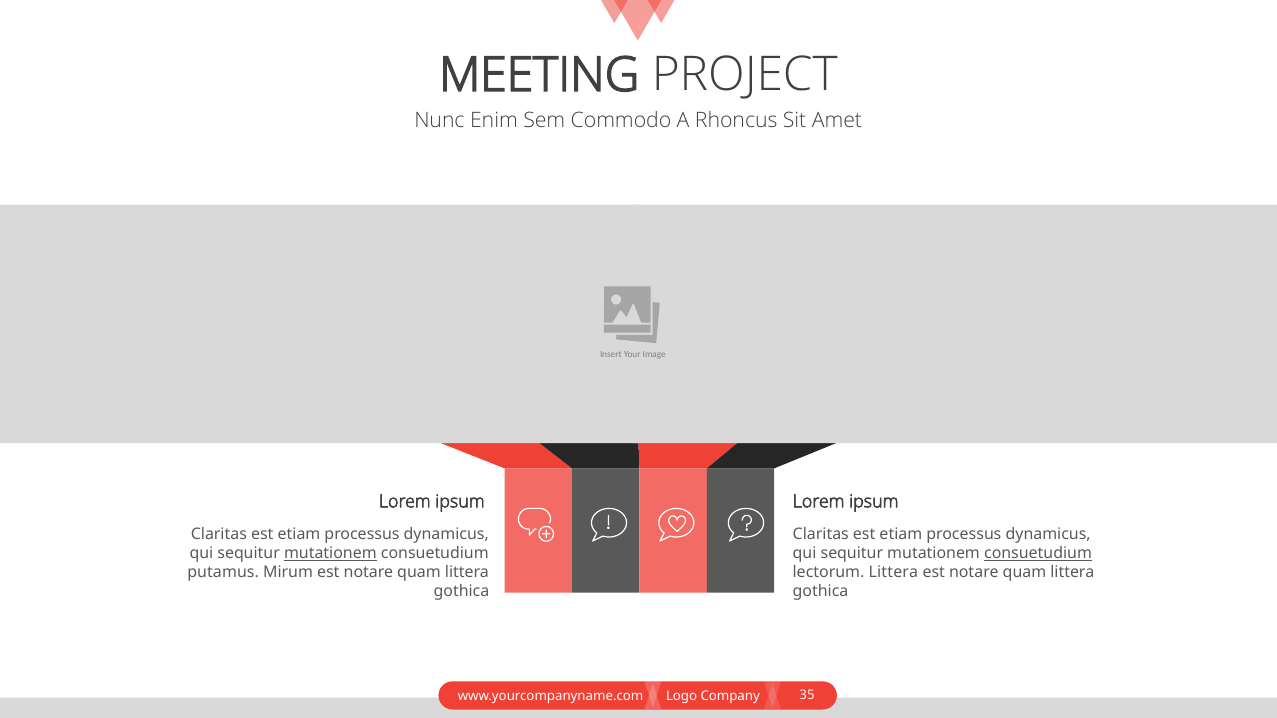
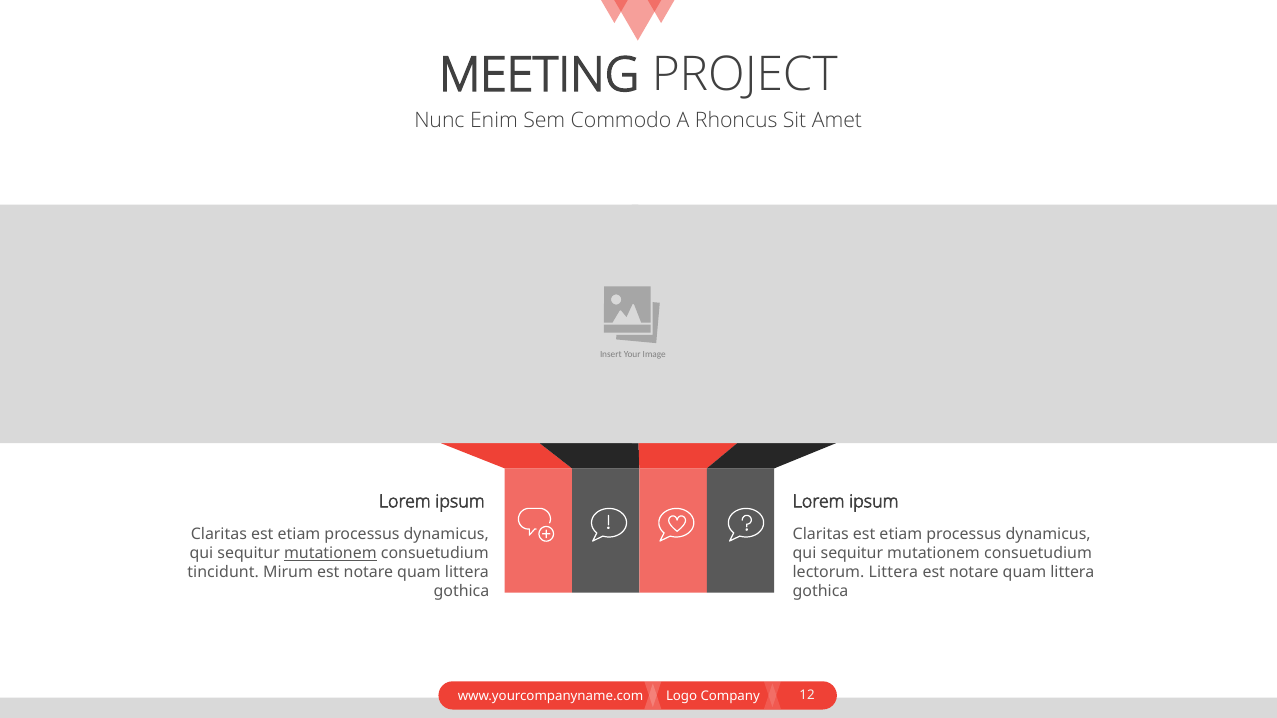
consuetudium underline: present -> none (1038, 553)
putamus: putamus -> tincidunt (223, 573)
35: 35 -> 12 (807, 696)
